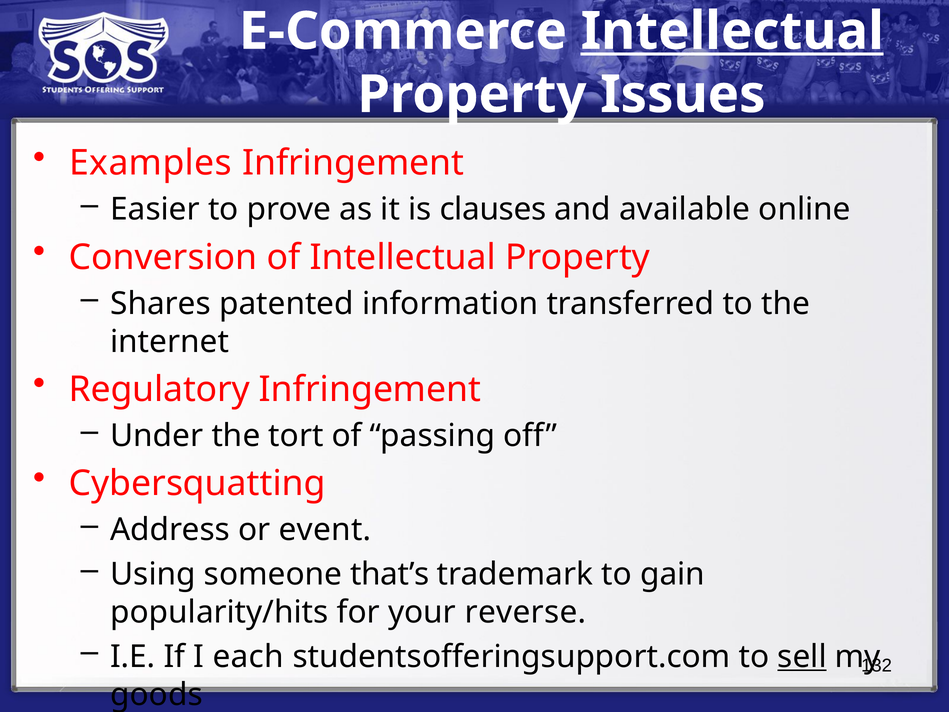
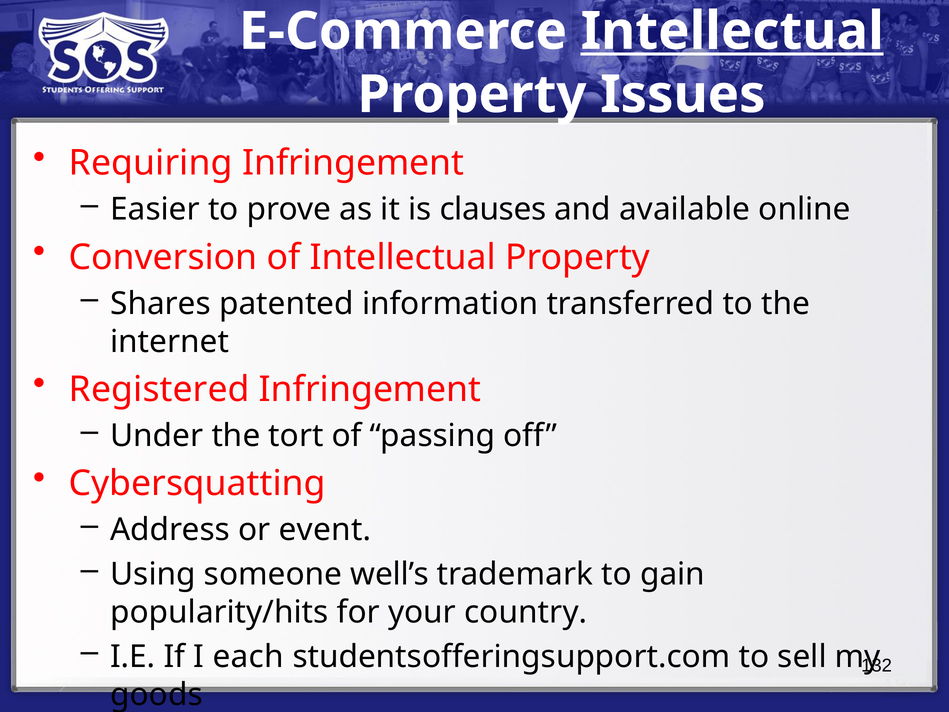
Examples: Examples -> Requiring (151, 163)
Regulatory: Regulatory -> Registered (159, 389)
that’s: that’s -> well’s (390, 574)
reverse: reverse -> country (526, 612)
sell underline: present -> none (802, 656)
